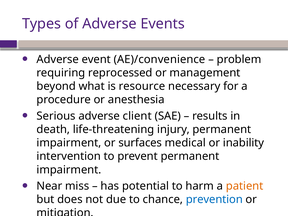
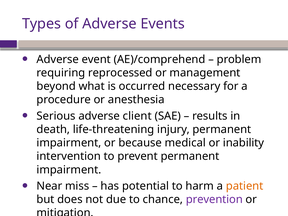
AE)/convenience: AE)/convenience -> AE)/comprehend (160, 59)
resource: resource -> occurred (142, 86)
surfaces: surfaces -> because (140, 143)
prevention colour: blue -> purple (214, 199)
